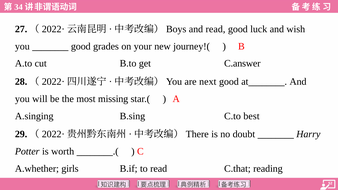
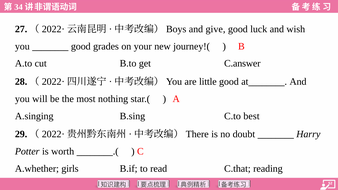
and read: read -> give (215, 29)
next: next -> little (208, 82)
missing: missing -> nothing (113, 99)
